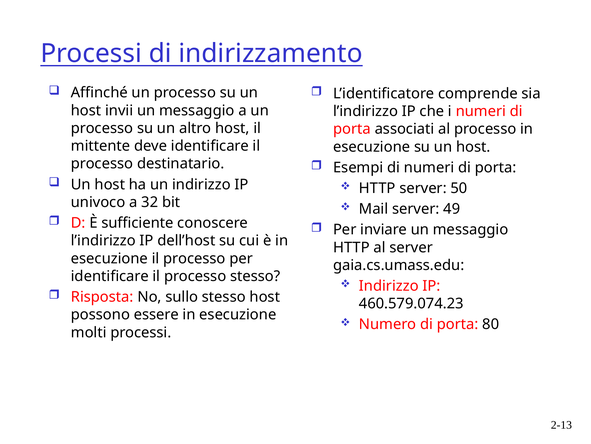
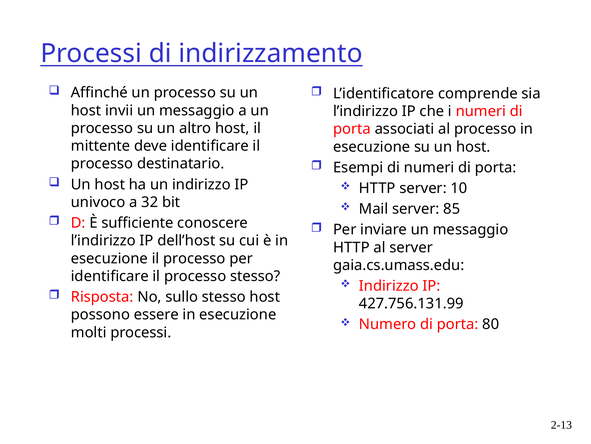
50: 50 -> 10 (459, 188)
49: 49 -> 85 (452, 209)
460.579.074.23: 460.579.074.23 -> 427.756.131.99 (411, 303)
